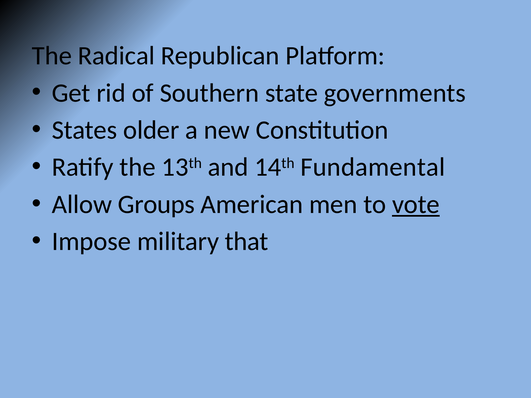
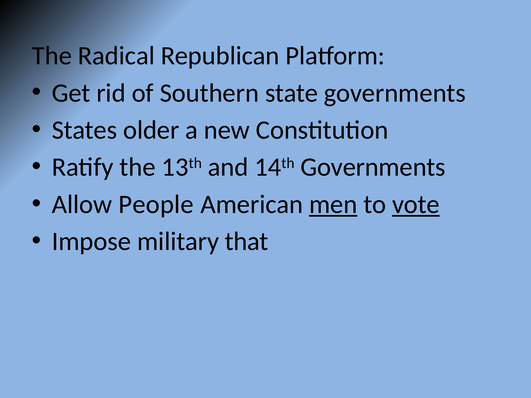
14th Fundamental: Fundamental -> Governments (373, 167)
Groups: Groups -> People (156, 205)
men underline: none -> present (333, 205)
